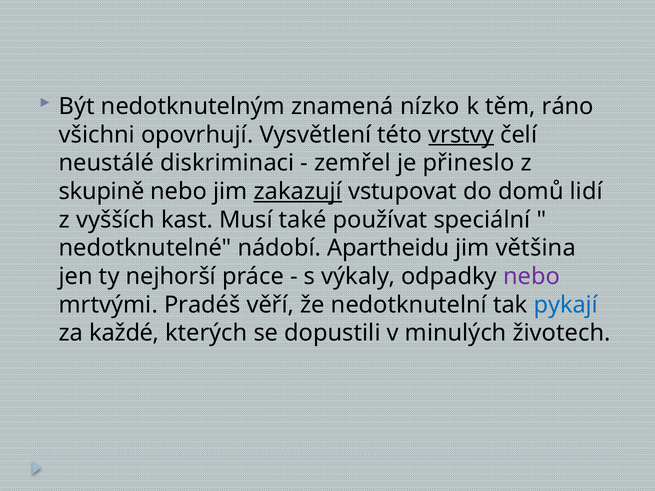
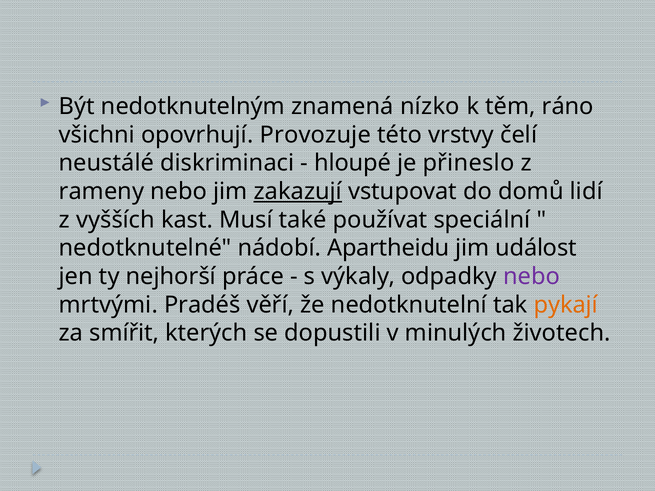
Vysvětlení: Vysvětlení -> Provozuje (315, 135)
vrstvy underline: present -> none (461, 135)
zemřel: zemřel -> hloupé (353, 163)
skupině: skupině -> rameny (101, 192)
většina: většina -> událost (536, 248)
pykají colour: blue -> orange (566, 305)
každé: každé -> smířit (124, 333)
